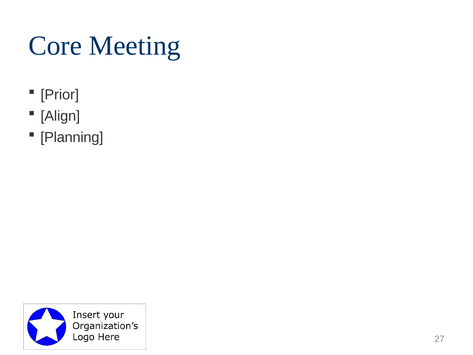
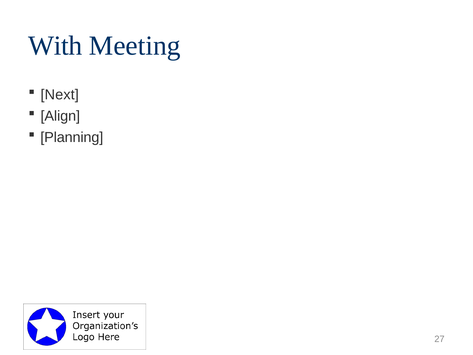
Core: Core -> With (55, 46)
Prior: Prior -> Next (60, 95)
